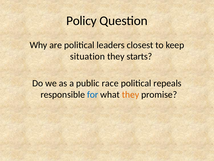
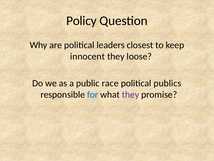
situation: situation -> innocent (88, 56)
starts: starts -> loose (139, 56)
repeals: repeals -> publics (167, 83)
they colour: orange -> purple (131, 94)
